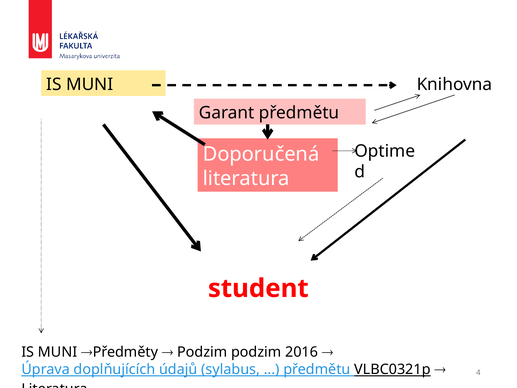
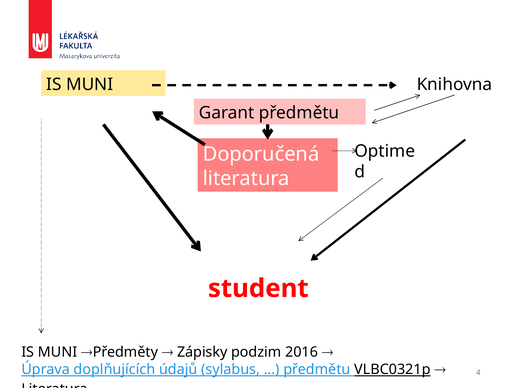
Podzim: Podzim -> Zápisky (202, 352)
